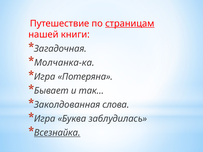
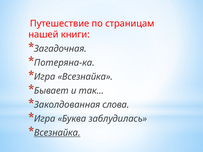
страницам underline: present -> none (130, 23)
Молчанка-ка: Молчанка-ка -> Потеряна-ка (64, 63)
Игра Потеряна: Потеряна -> Всезнайка (85, 77)
